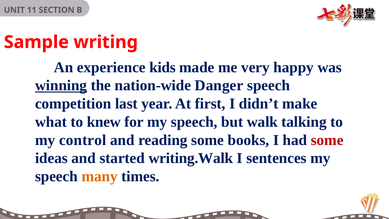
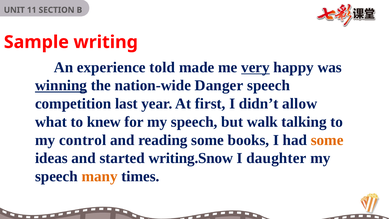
kids: kids -> told (162, 67)
very underline: none -> present (255, 67)
make: make -> allow (300, 104)
some colour: red -> orange (327, 140)
writing.Walk: writing.Walk -> writing.Snow (191, 158)
sentences: sentences -> daughter (276, 158)
